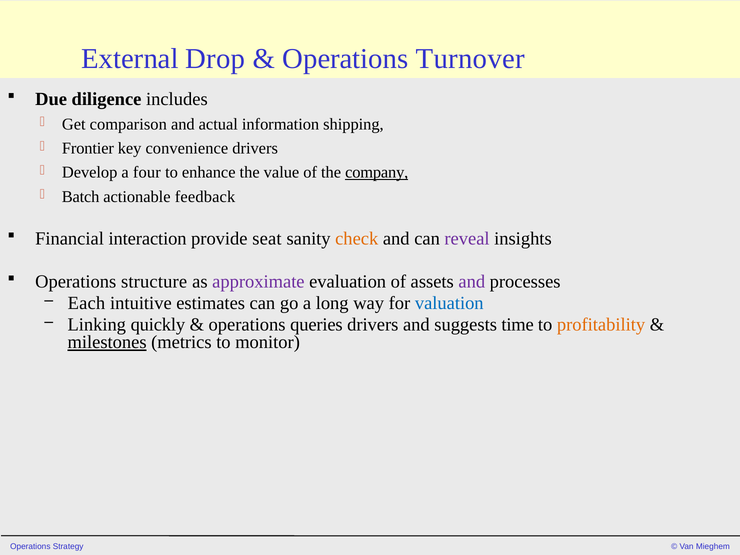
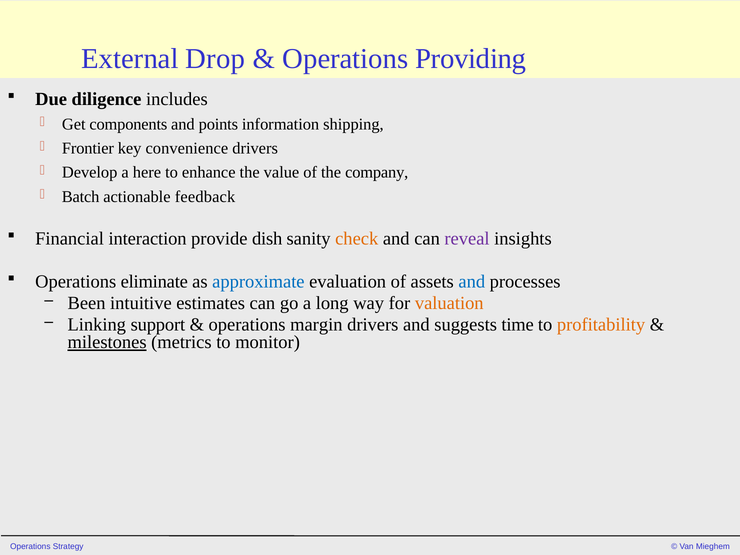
Turnover: Turnover -> Providing (471, 59)
comparison: comparison -> components (128, 124)
actual: actual -> points (218, 124)
four: four -> here (147, 173)
company underline: present -> none (377, 173)
seat: seat -> dish (267, 239)
structure: structure -> eliminate (154, 282)
approximate colour: purple -> blue (258, 282)
and colour: purple -> blue (472, 282)
Each: Each -> Been (87, 303)
valuation colour: blue -> orange (449, 303)
quickly: quickly -> support (158, 324)
queries: queries -> margin (316, 324)
